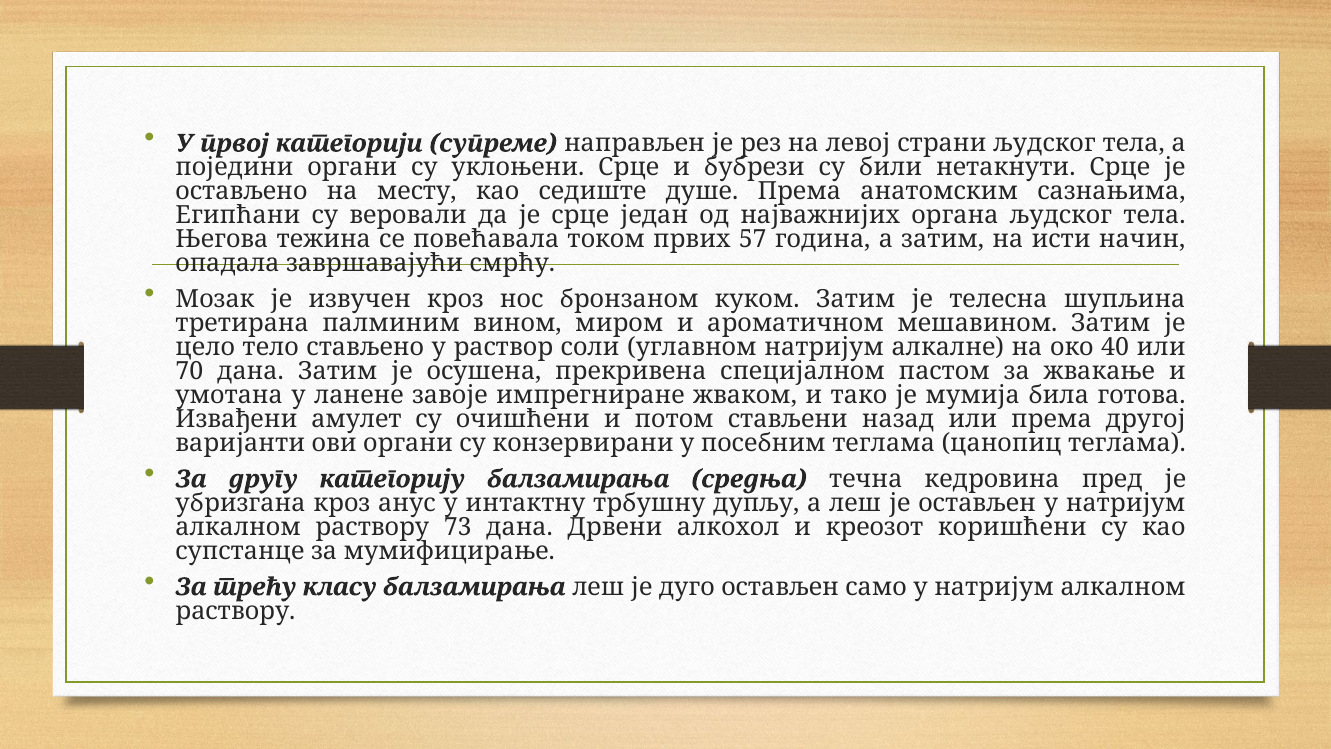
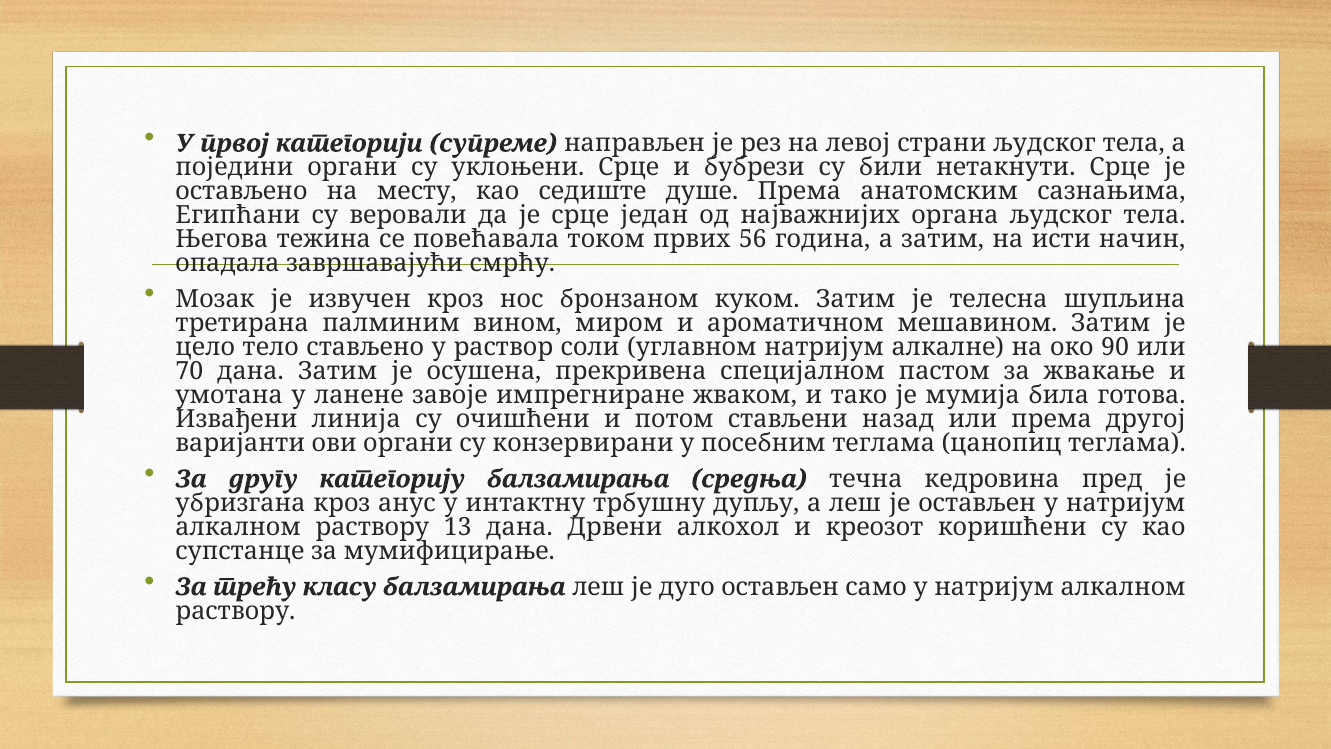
57: 57 -> 56 (753, 239)
40: 40 -> 90 (1115, 347)
амулет: амулет -> линија (356, 419)
73: 73 -> 13 (458, 527)
